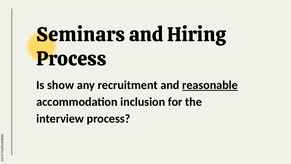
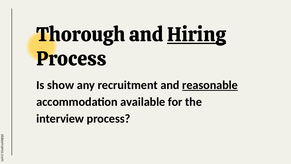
Seminars: Seminars -> Thorough (81, 35)
Hiring underline: none -> present (197, 35)
inclusion: inclusion -> available (143, 102)
